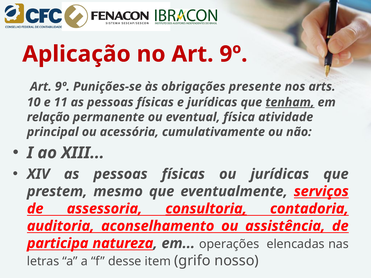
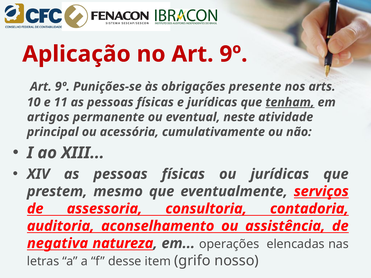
relação: relação -> artigos (48, 117)
física: física -> neste (239, 117)
consultoria underline: present -> none (206, 209)
participa: participa -> negativa (58, 244)
